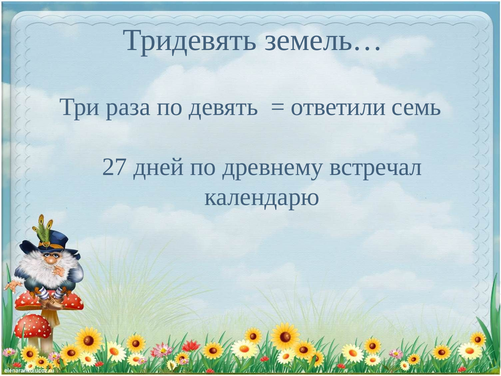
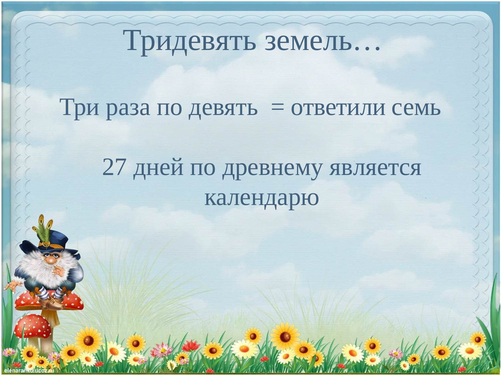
встречал: встречал -> является (376, 167)
